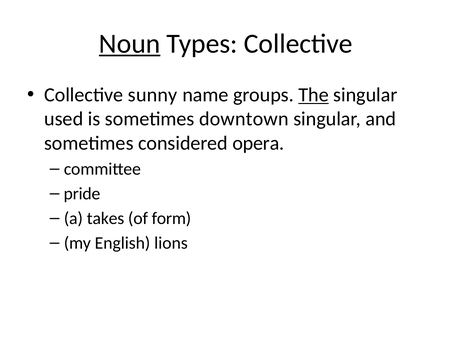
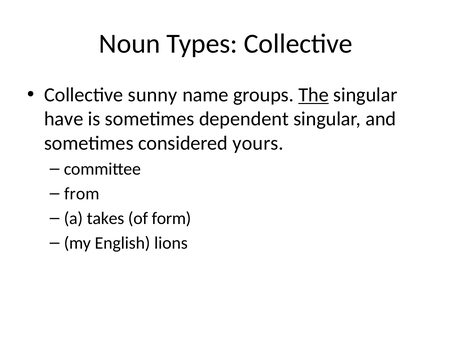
Noun underline: present -> none (130, 44)
used: used -> have (64, 119)
downtown: downtown -> dependent (244, 119)
opera: opera -> yours (258, 143)
pride: pride -> from (82, 194)
